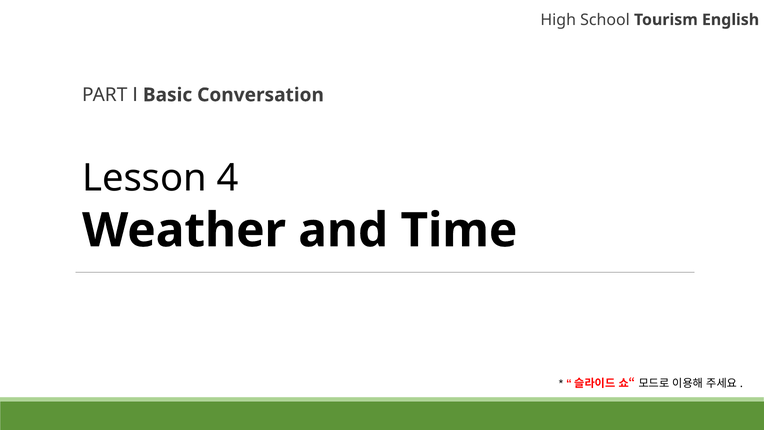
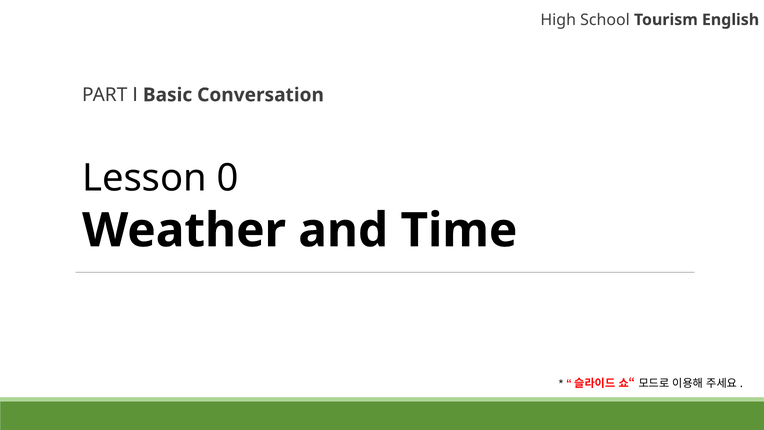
4: 4 -> 0 (228, 178)
